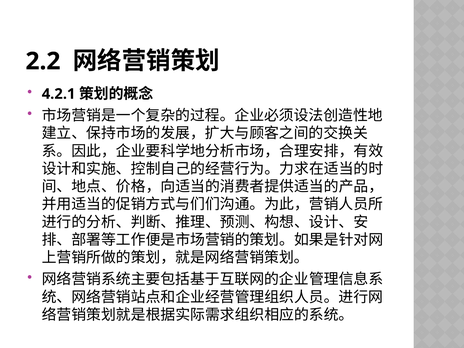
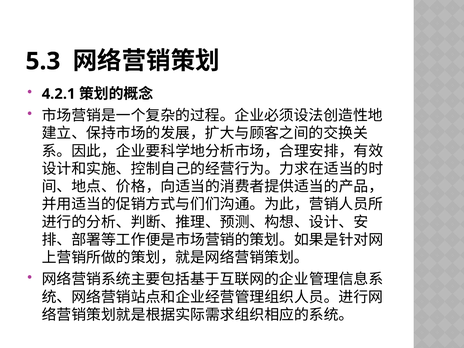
2.2: 2.2 -> 5.3 (43, 61)
